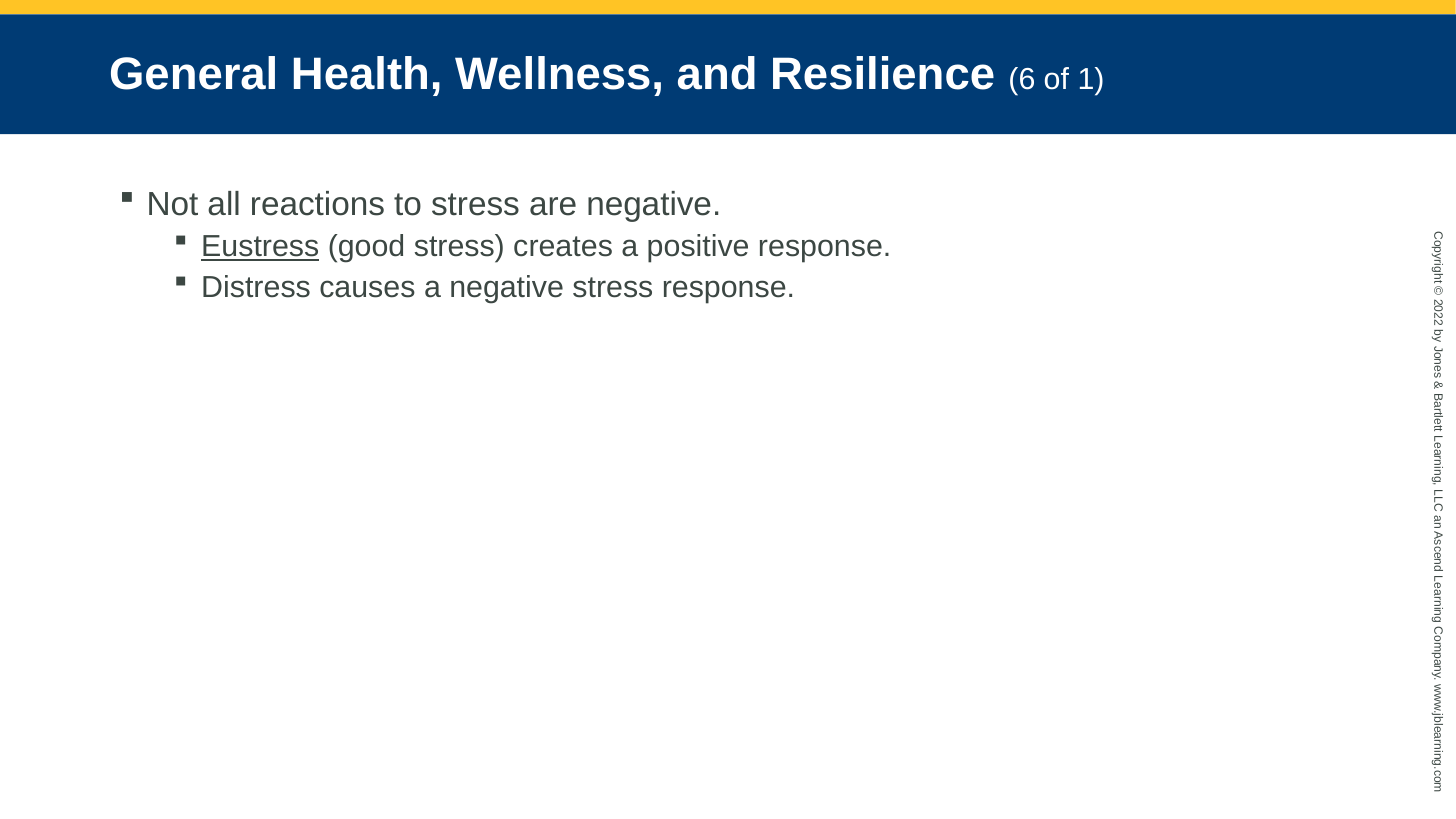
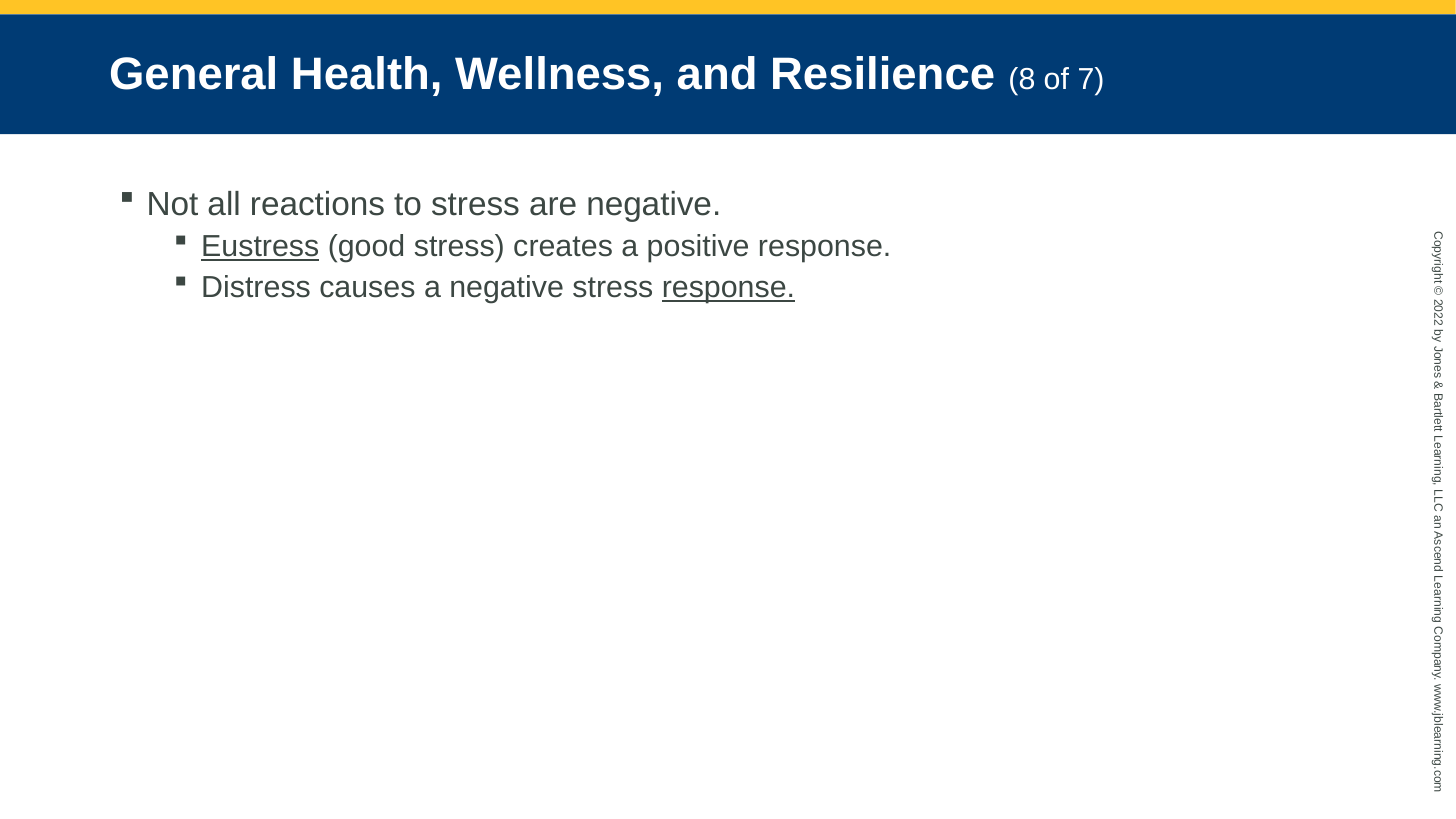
6: 6 -> 8 (1022, 80)
1: 1 -> 7 (1091, 80)
response underline: none -> present (728, 288)
